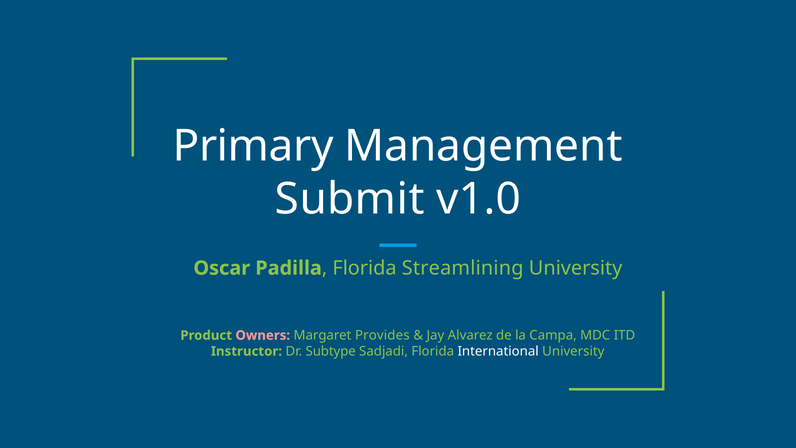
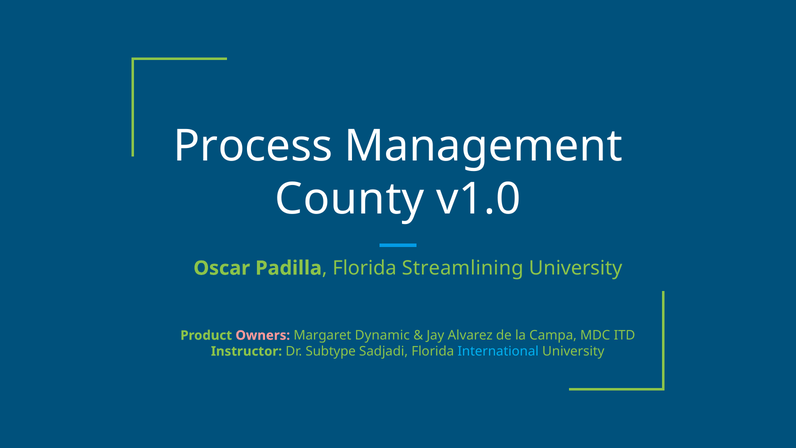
Primary: Primary -> Process (253, 146)
Submit: Submit -> County (350, 199)
Provides: Provides -> Dynamic (382, 335)
International colour: white -> light blue (498, 351)
